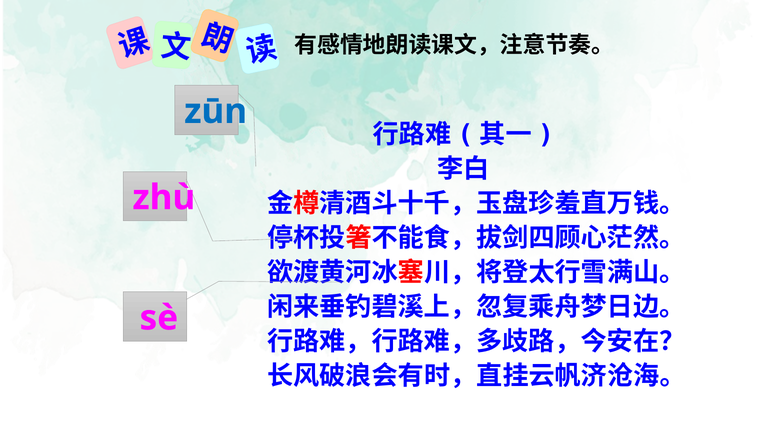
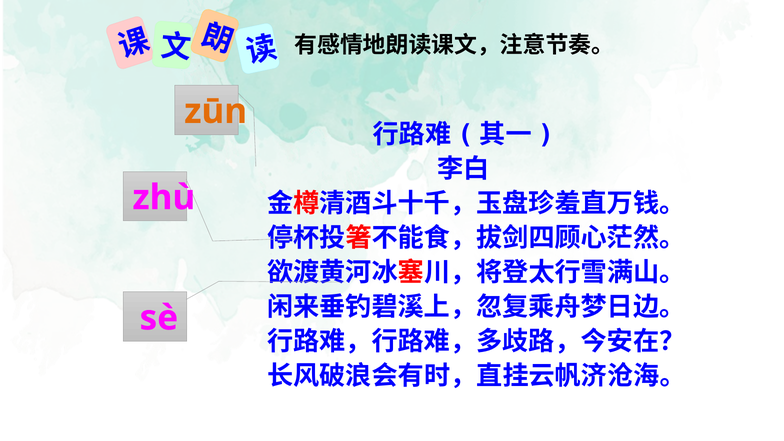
zūn colour: blue -> orange (216, 111)
